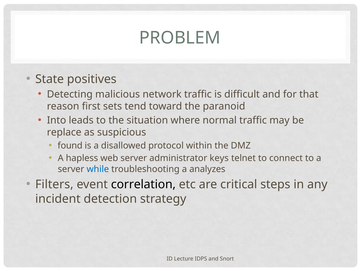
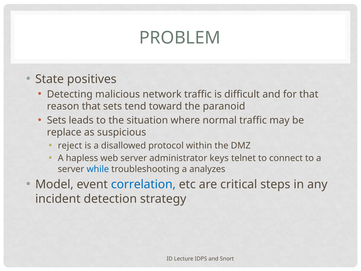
reason first: first -> that (91, 106)
Into: Into -> Sets (57, 120)
found: found -> reject (70, 145)
Filters: Filters -> Model (54, 184)
correlation colour: black -> blue (143, 184)
